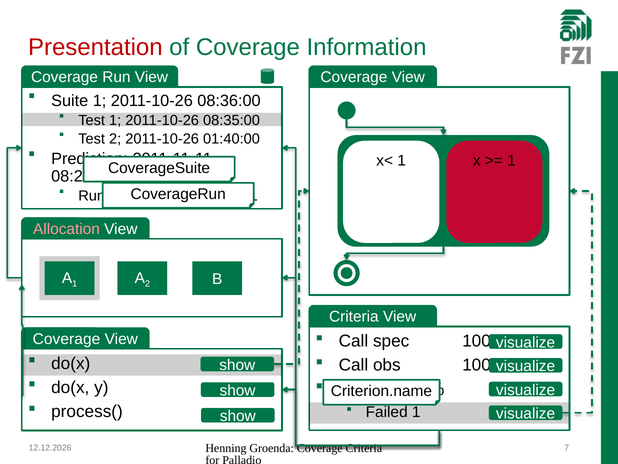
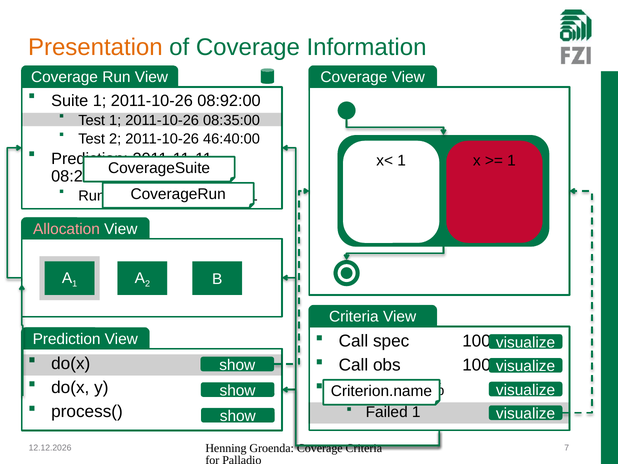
Presentation colour: red -> orange (95, 47)
08:36:00: 08:36:00 -> 08:92:00 (229, 101)
01:40:00: 01:40:00 -> 46:40:00 (232, 139)
Coverage: Coverage -> Prediction (67, 339)
